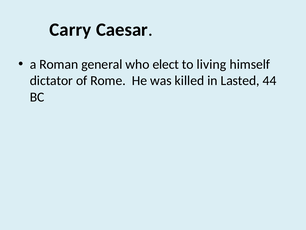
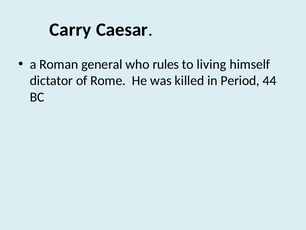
elect: elect -> rules (166, 64)
Lasted: Lasted -> Period (240, 81)
